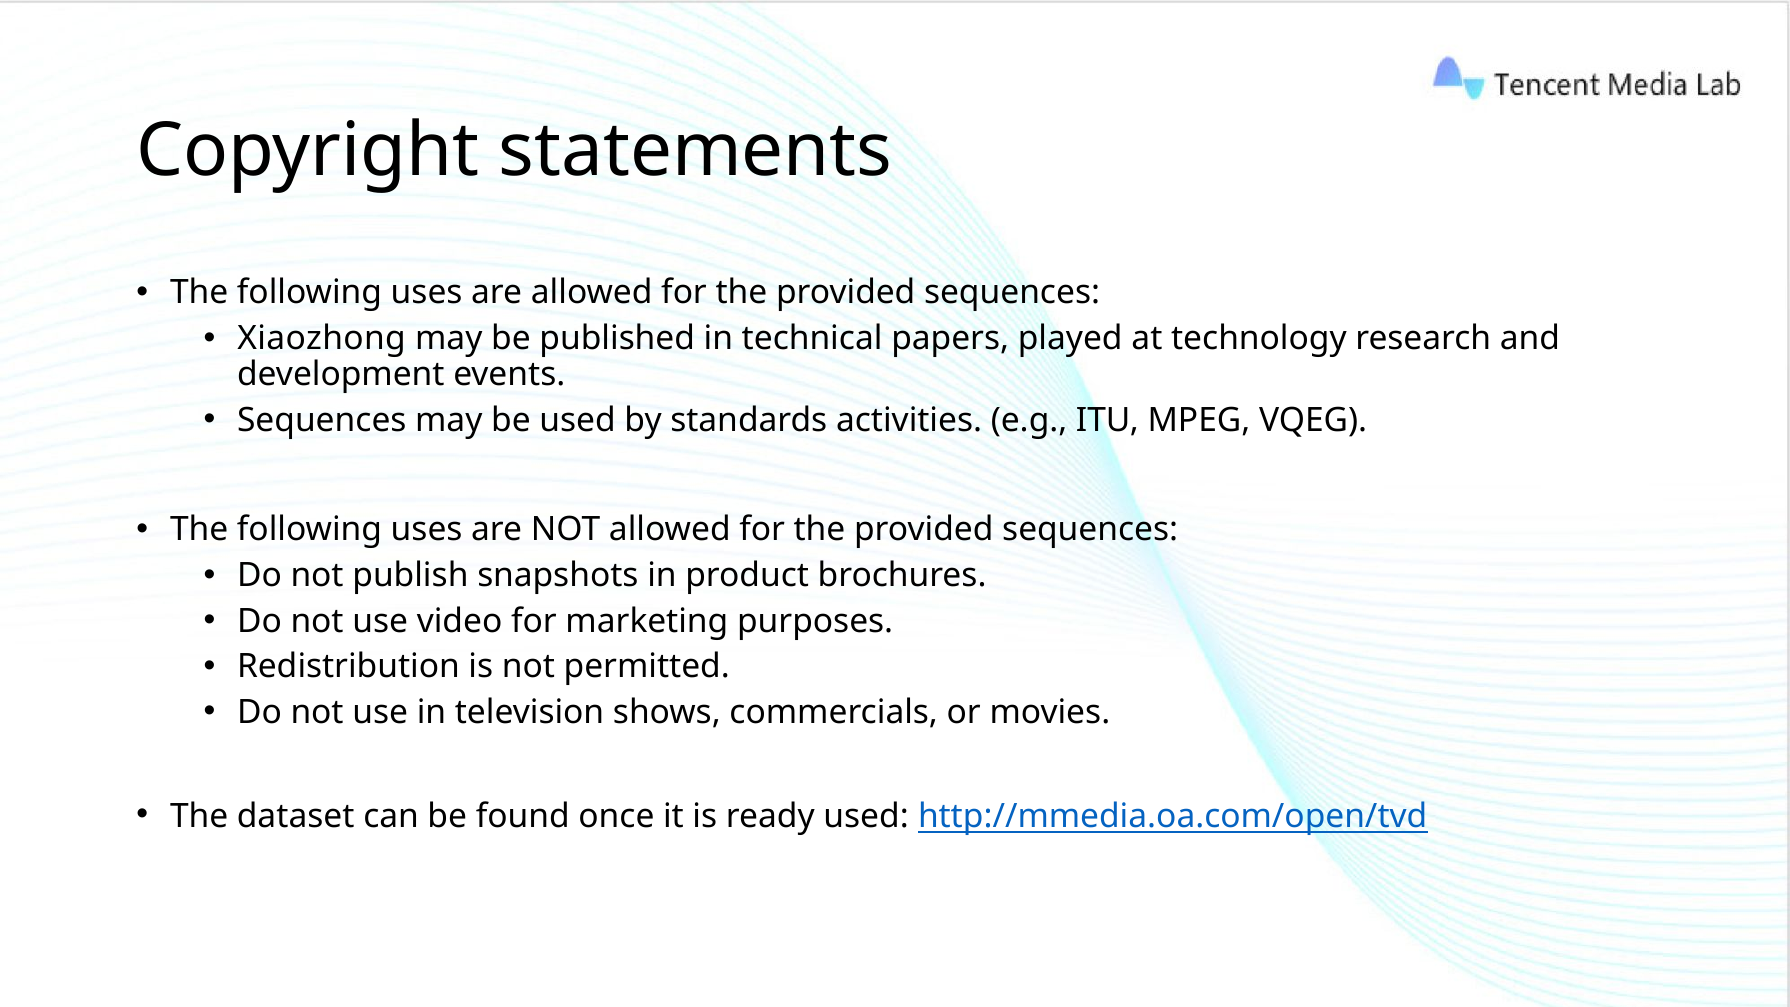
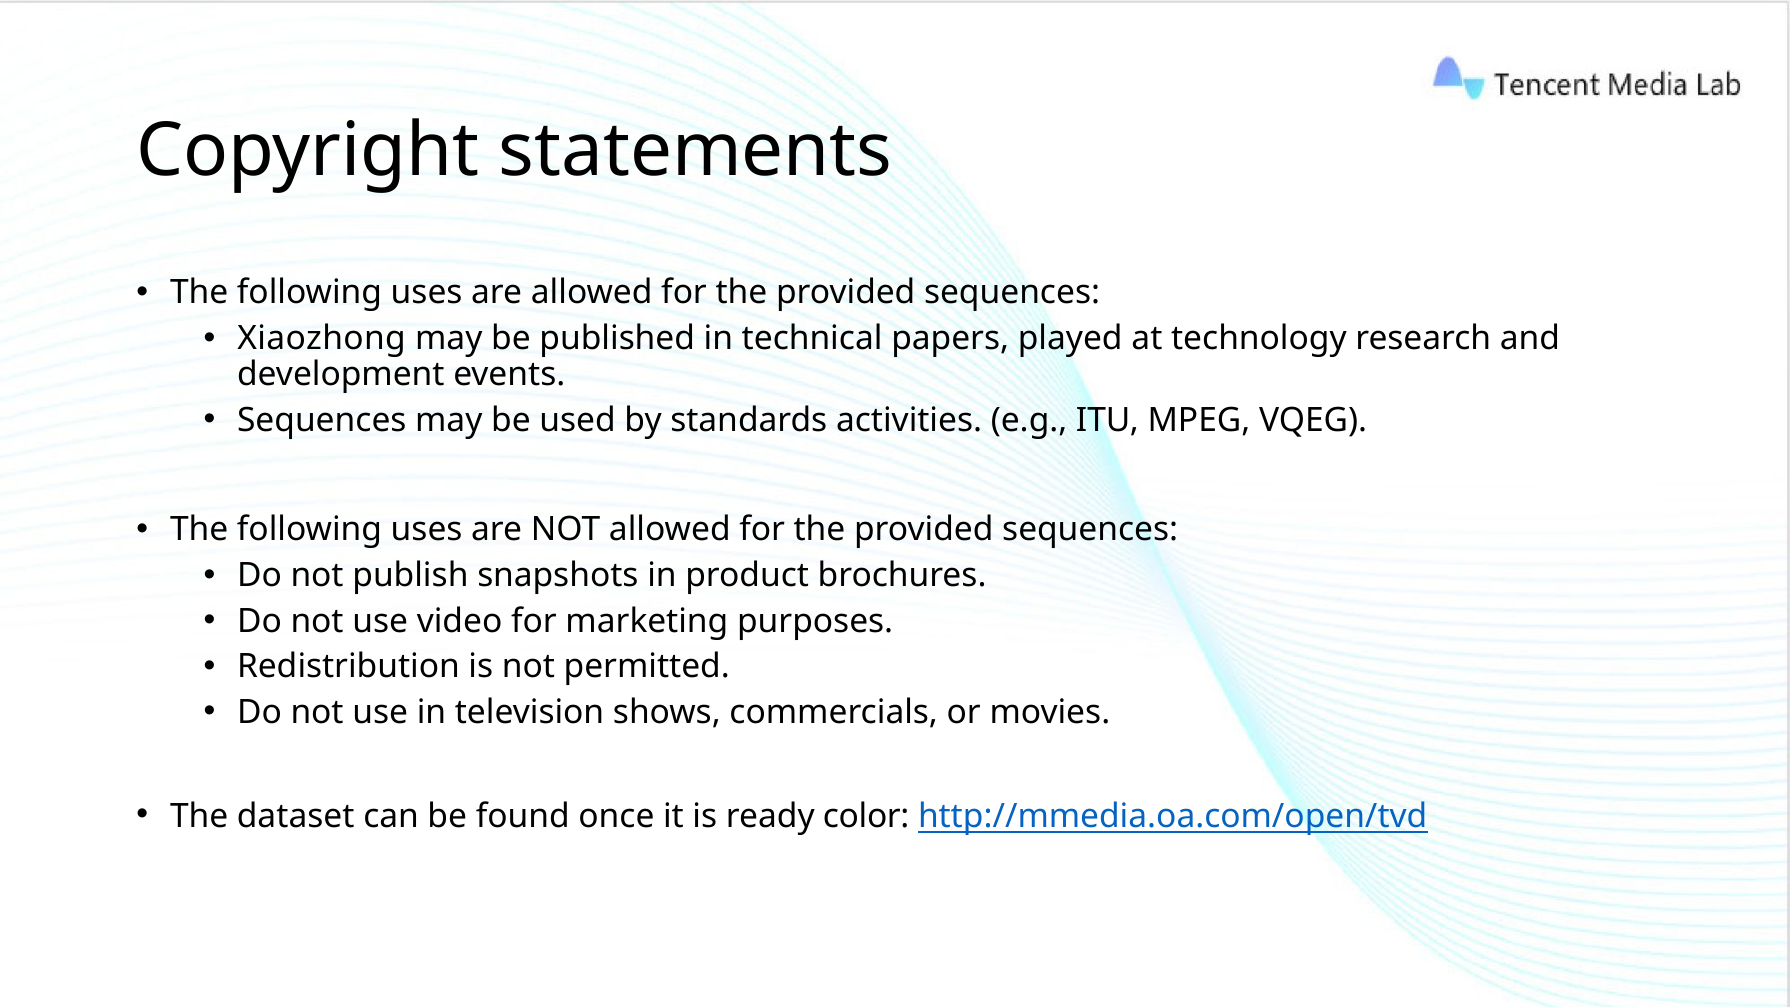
ready used: used -> color (866, 816)
